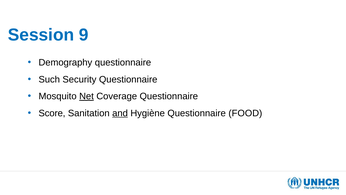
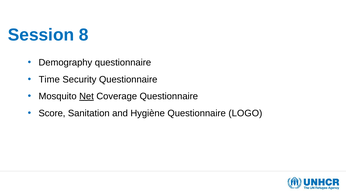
9: 9 -> 8 (84, 35)
Such: Such -> Time (49, 79)
and underline: present -> none (120, 113)
FOOD: FOOD -> LOGO (245, 113)
